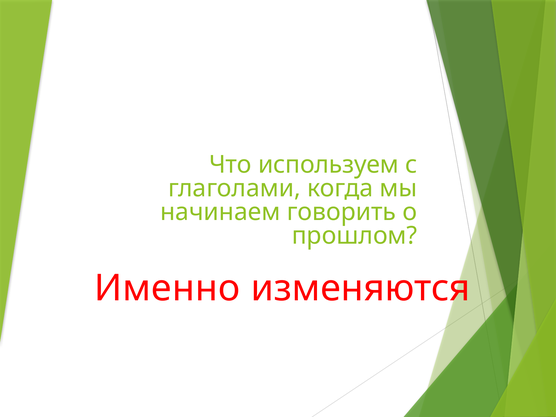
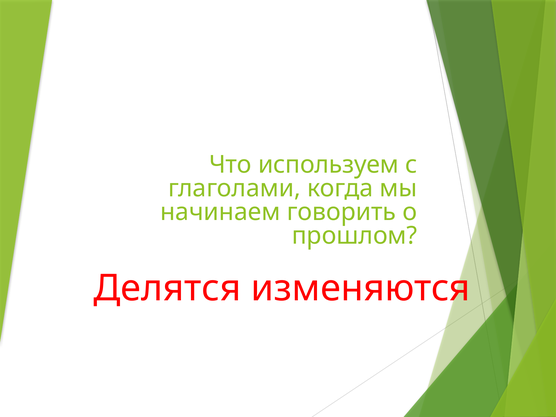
Именно: Именно -> Делятся (167, 288)
